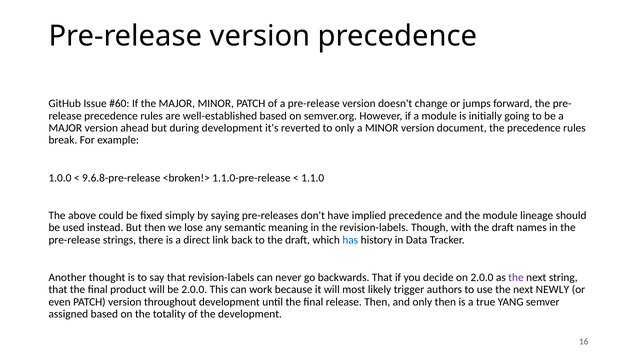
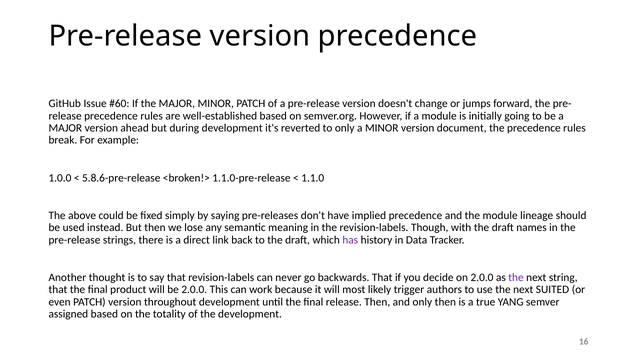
9.6.8-pre-release: 9.6.8-pre-release -> 5.8.6-pre-release (121, 178)
has colour: blue -> purple (350, 240)
NEWLY: NEWLY -> SUITED (552, 290)
